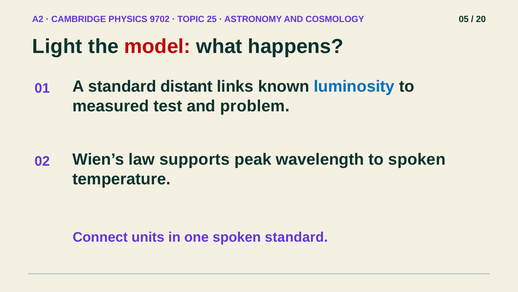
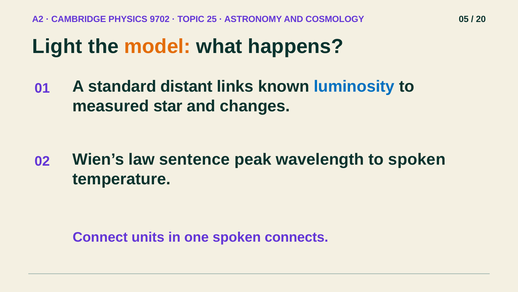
model colour: red -> orange (157, 46)
test: test -> star (168, 106)
problem: problem -> changes (255, 106)
supports: supports -> sentence (195, 159)
spoken standard: standard -> connects (296, 237)
